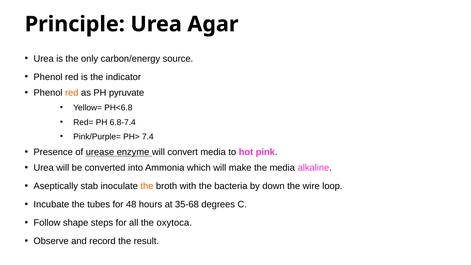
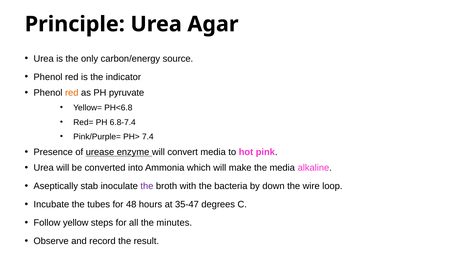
the colour: orange -> purple (147, 186)
35-68: 35-68 -> 35-47 (187, 205)
shape: shape -> yellow (76, 223)
oxytoca: oxytoca -> minutes (174, 223)
